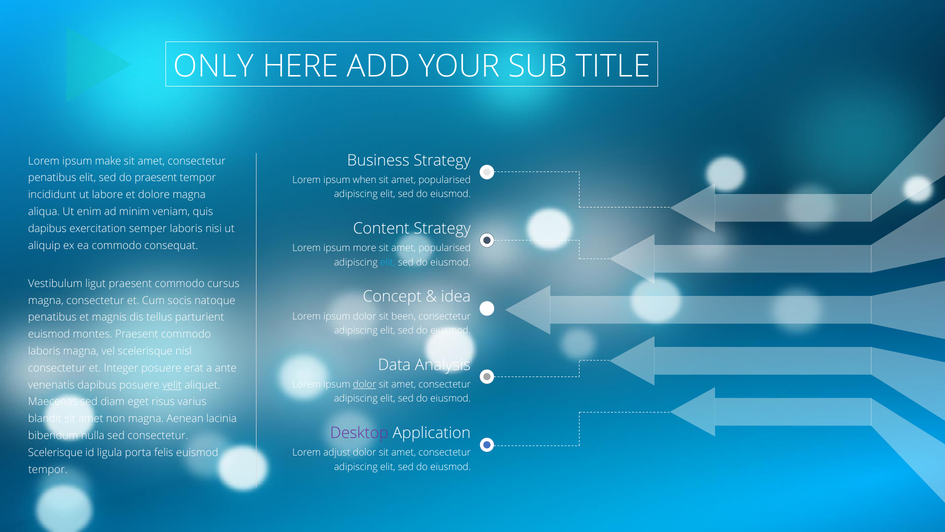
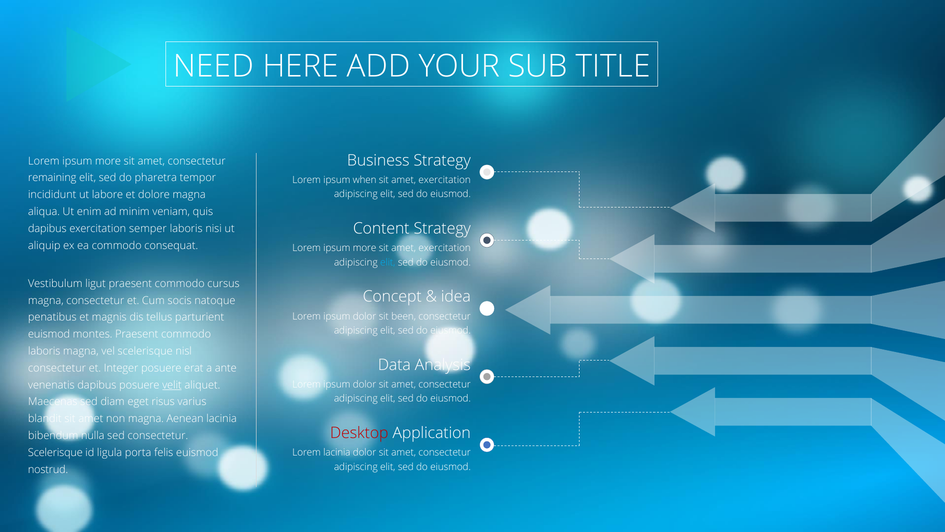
ONLY: ONLY -> NEED (213, 66)
make: make -> more (108, 161)
penatibus: penatibus -> remaining (52, 178)
do praesent: praesent -> pharetra (156, 178)
popularised: popularised -> exercitation (445, 180)
popularised: popularised -> exercitation (445, 248)
dolor underline: present -> none (364, 384)
Desktop colour: purple -> red (359, 433)
Lorem adjust: adjust -> lacinia (337, 452)
tempor: tempor -> nostrud (48, 469)
